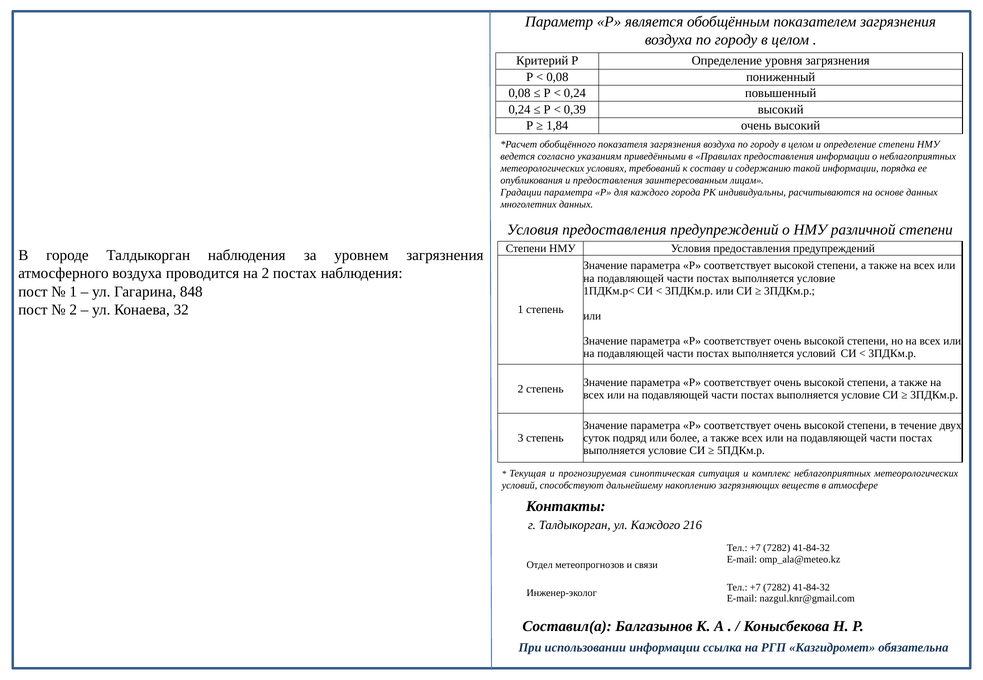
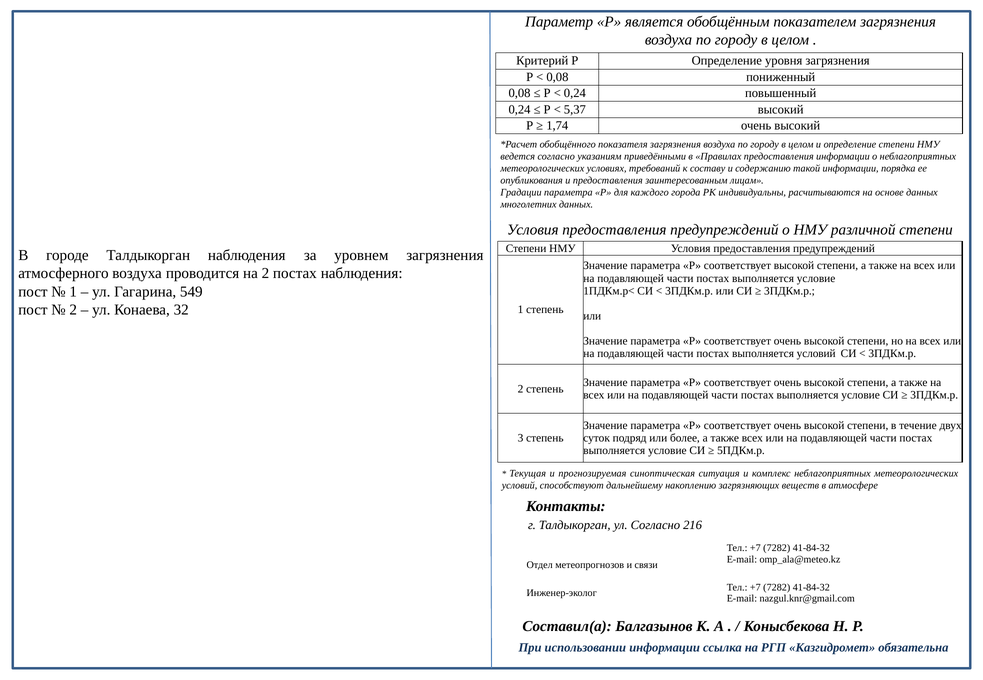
0,39: 0,39 -> 5,37 (575, 110)
1,84: 1,84 -> 1,74 (557, 126)
848: 848 -> 549 (191, 292)
ул Каждого: Каждого -> Согласно (655, 526)
